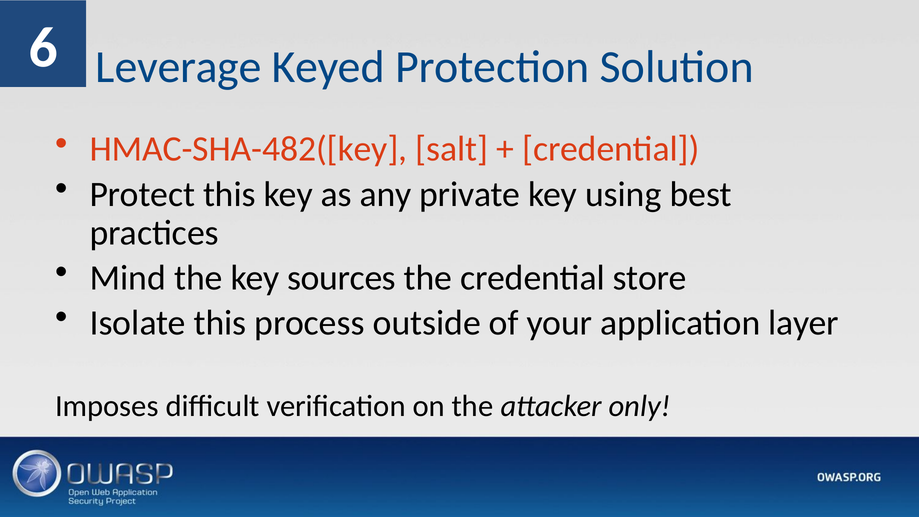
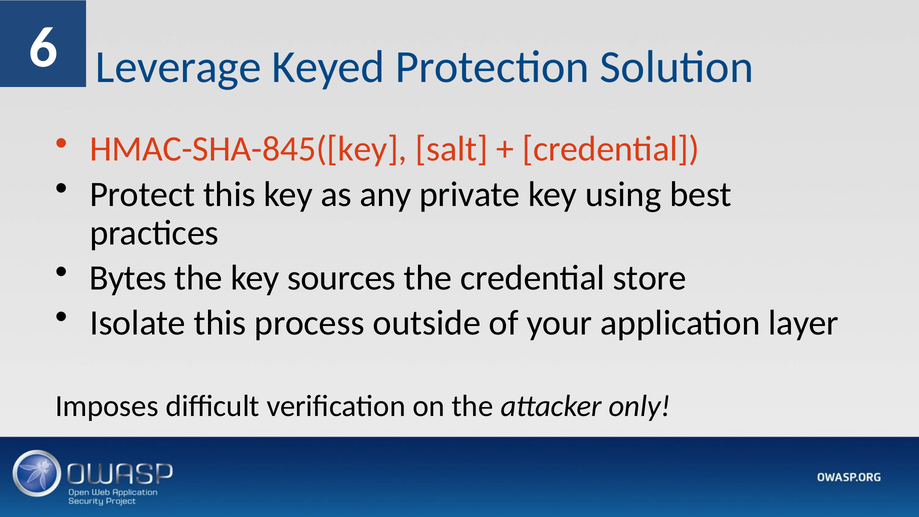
HMAC-SHA-482([key: HMAC-SHA-482([key -> HMAC-SHA-845([key (248, 149)
Mind: Mind -> Bytes (128, 278)
